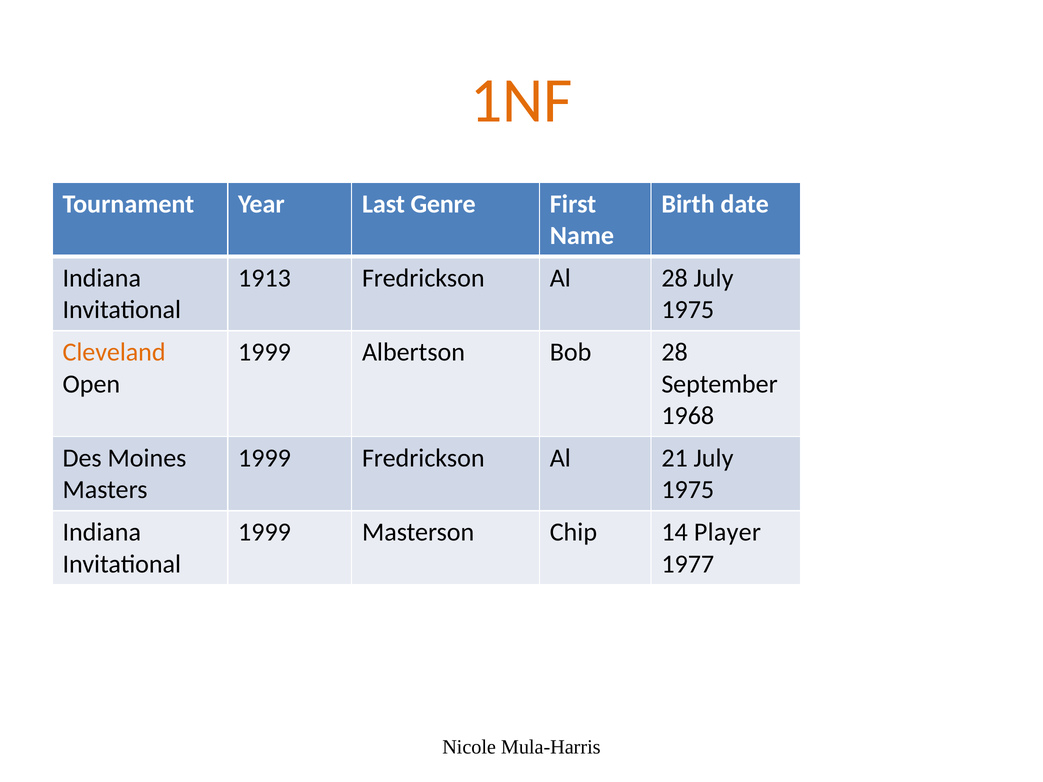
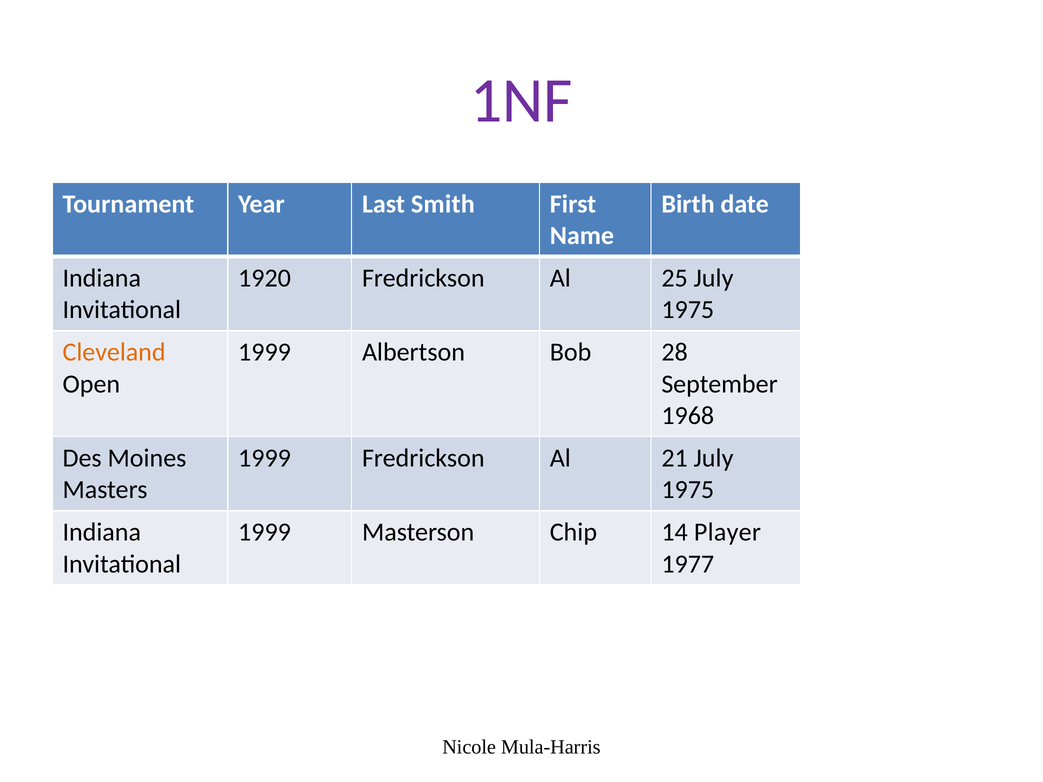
1NF colour: orange -> purple (521, 101)
Genre: Genre -> Smith (443, 204)
1913: 1913 -> 1920 (265, 278)
Al 28: 28 -> 25 (675, 278)
